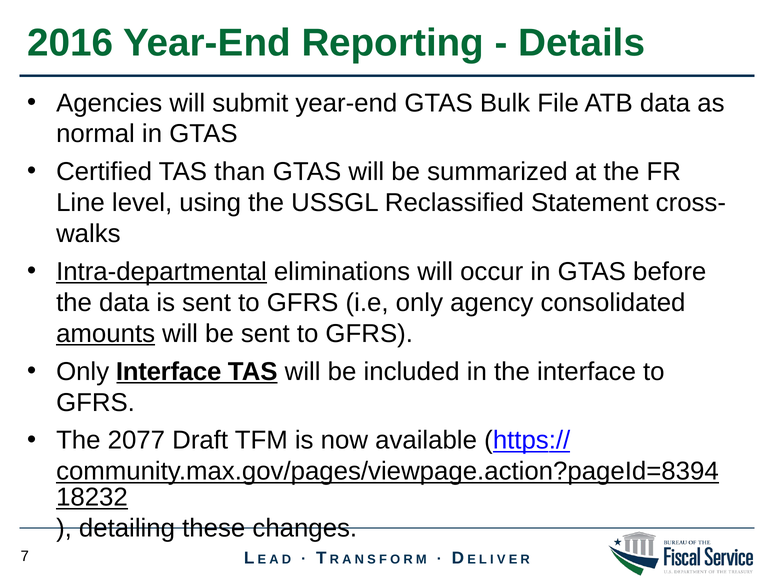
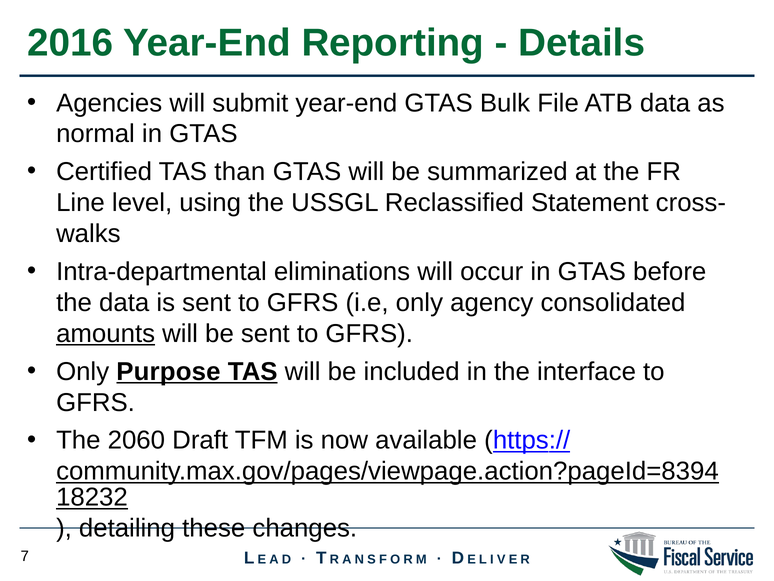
Intra-departmental underline: present -> none (161, 271)
Only Interface: Interface -> Purpose (168, 371)
2077: 2077 -> 2060 (136, 440)
